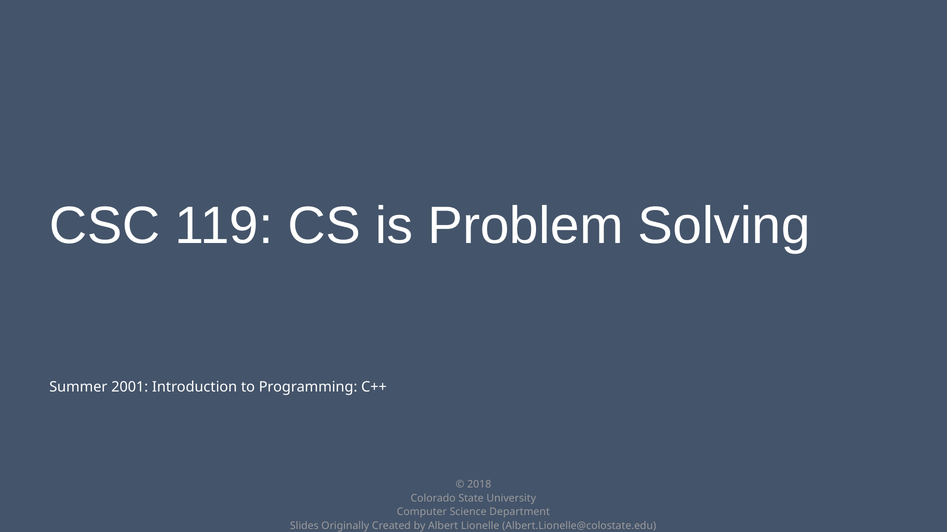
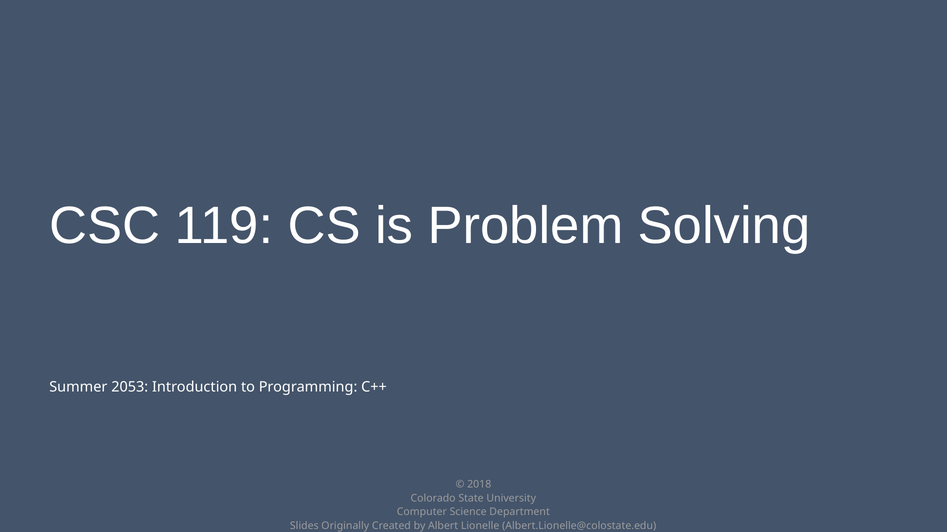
2001: 2001 -> 2053 (130, 387)
